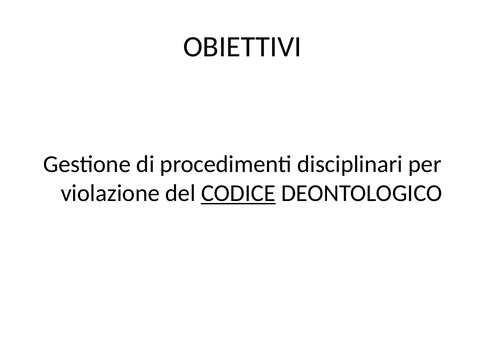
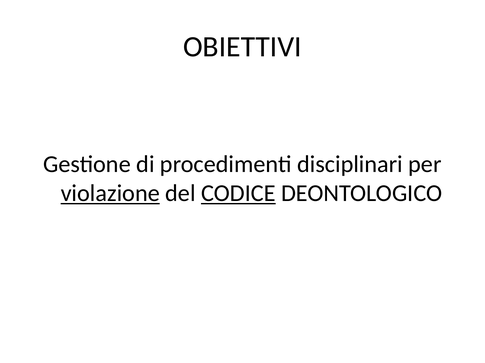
violazione underline: none -> present (110, 194)
